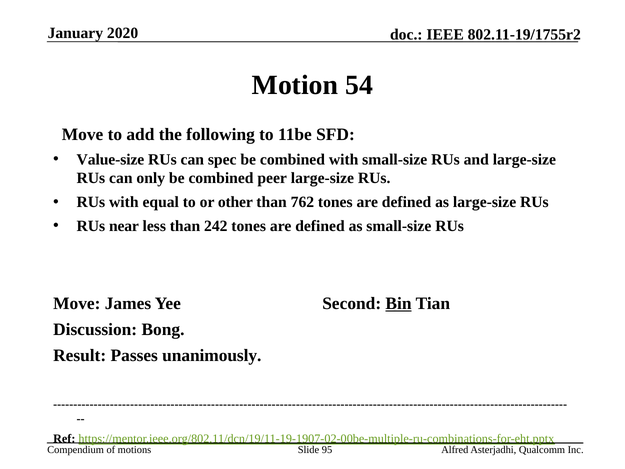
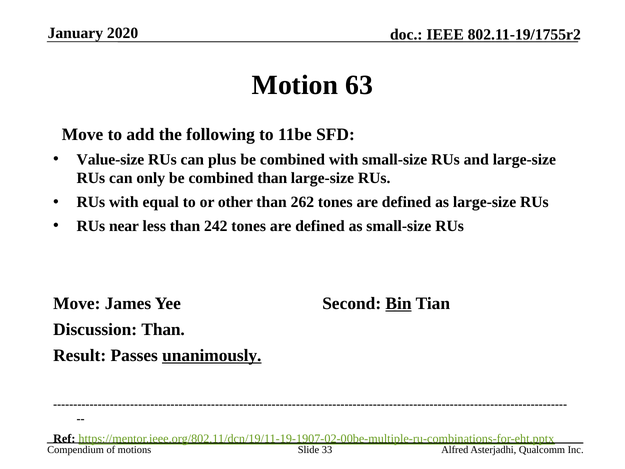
54: 54 -> 63 (359, 85)
spec: spec -> plus (222, 159)
combined peer: peer -> than (272, 178)
762: 762 -> 262 (302, 202)
Discussion Bong: Bong -> Than (163, 329)
unanimously underline: none -> present (212, 355)
95: 95 -> 33 (327, 450)
